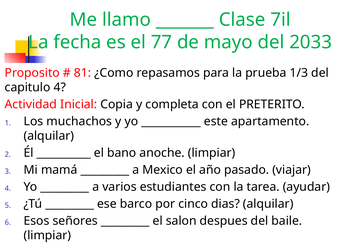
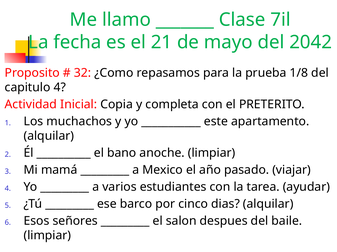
77: 77 -> 21 (161, 42)
2033: 2033 -> 2042 (311, 42)
81: 81 -> 32 (83, 73)
1/3: 1/3 -> 1/8 (299, 73)
